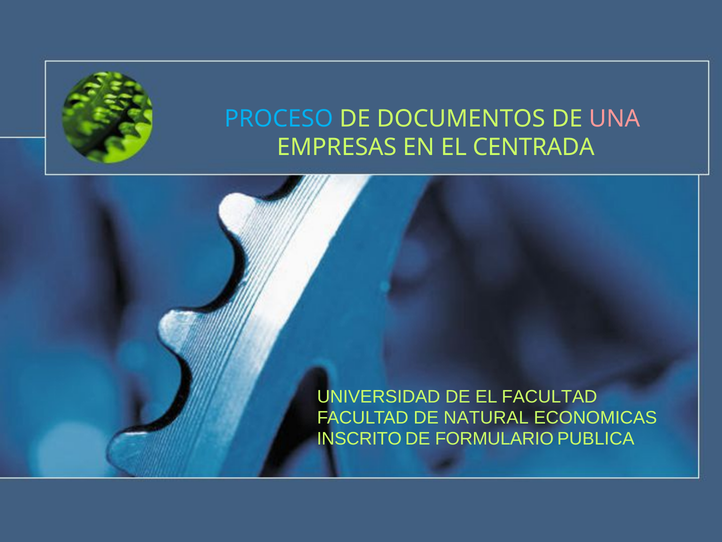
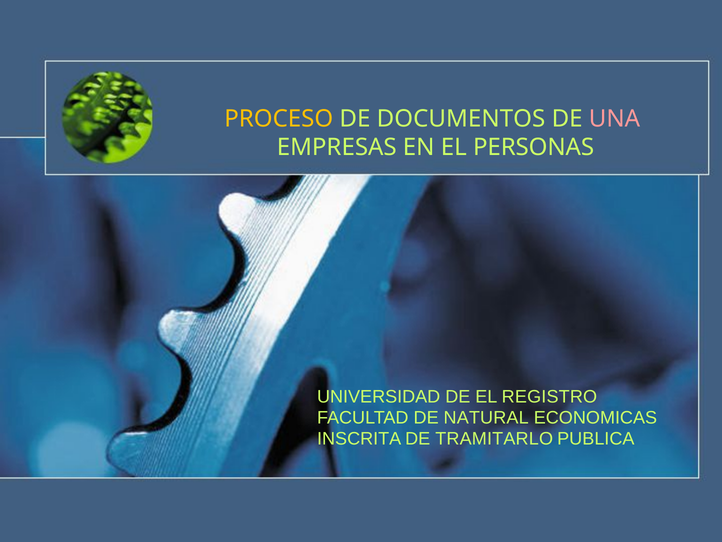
PROCESO colour: light blue -> yellow (279, 118)
CENTRADA: CENTRADA -> PERSONAS (534, 147)
EL FACULTAD: FACULTAD -> REGISTRO (549, 397)
INSCRITO: INSCRITO -> INSCRITA (359, 438)
FORMULARIO: FORMULARIO -> TRAMITARLO (494, 438)
